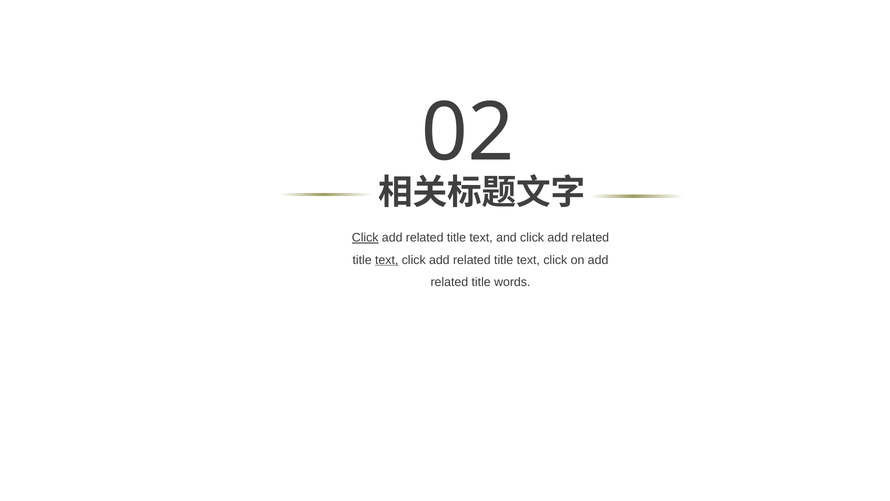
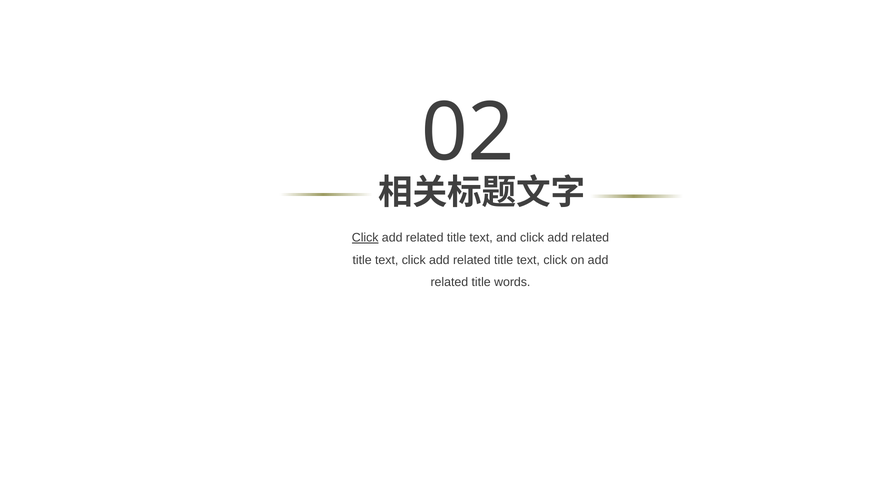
text underline: present -> none (387, 260)
